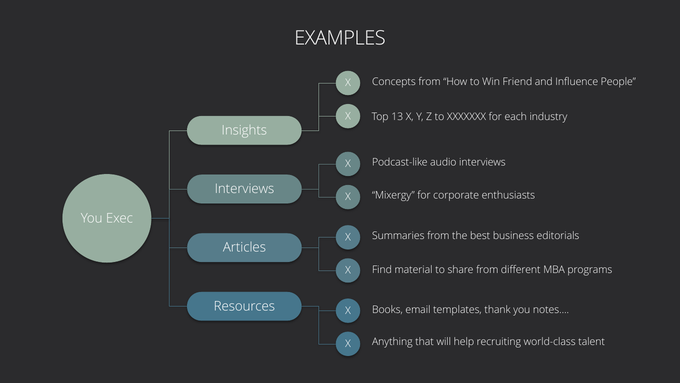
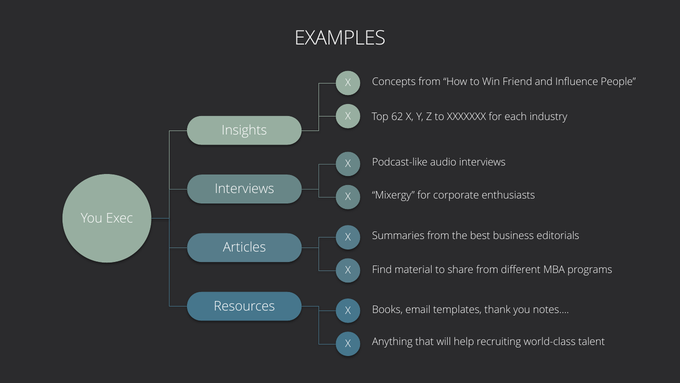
13: 13 -> 62 (397, 117)
